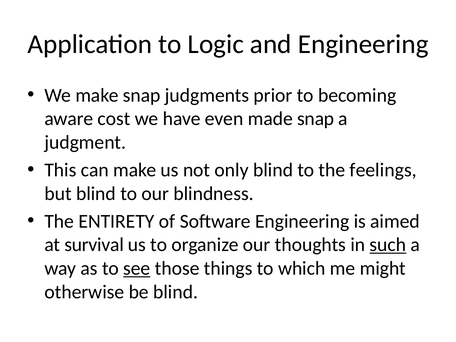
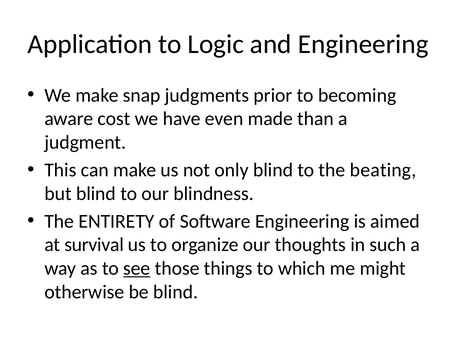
made snap: snap -> than (316, 119)
feelings: feelings -> beating (383, 170)
such underline: present -> none (388, 245)
